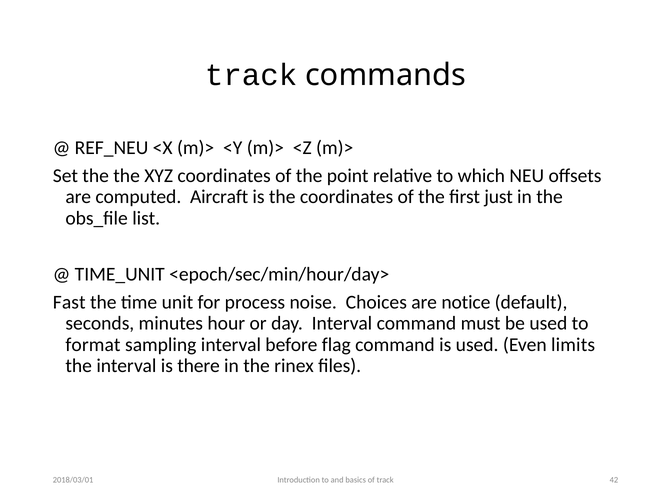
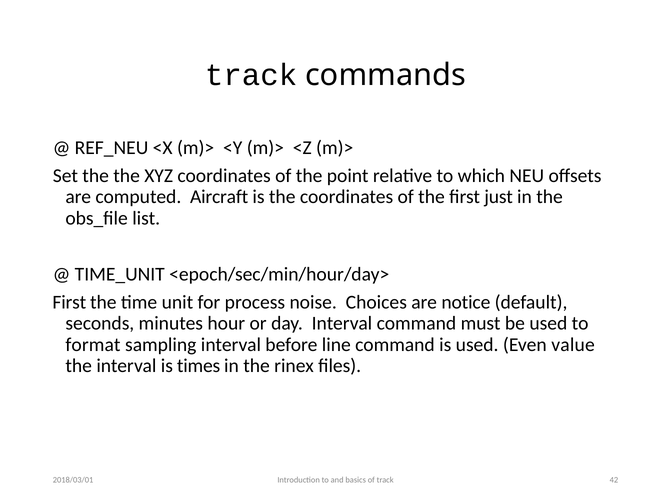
Fast: Fast -> First (69, 303)
flag: flag -> line (336, 345)
limits: limits -> value (573, 345)
there: there -> times (199, 366)
